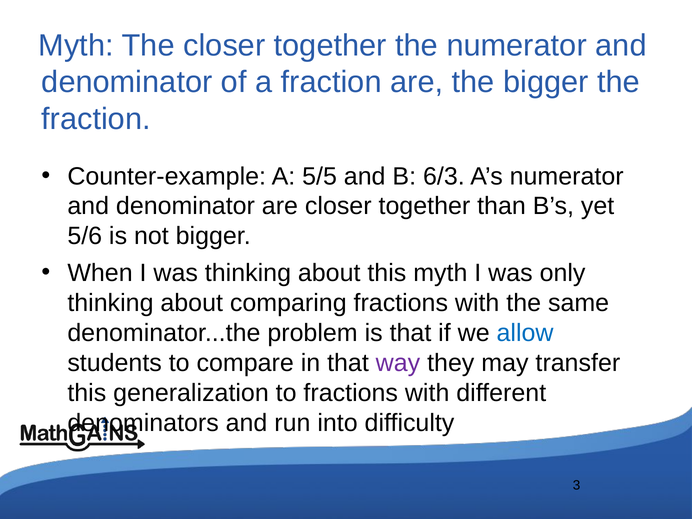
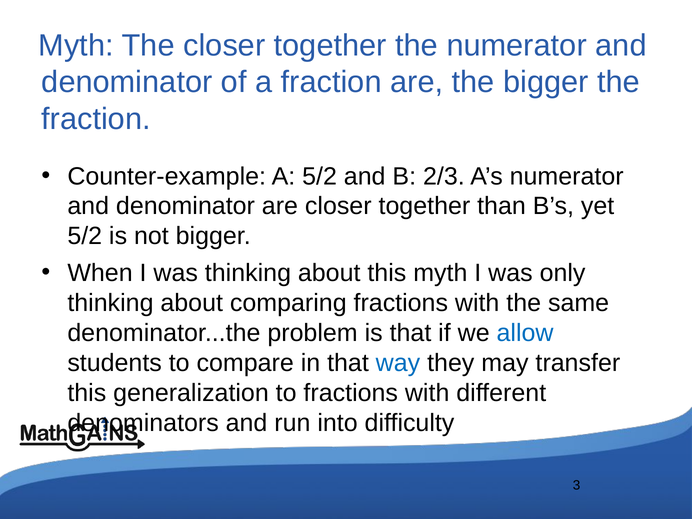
A 5/5: 5/5 -> 5/2 (320, 176)
6/3: 6/3 -> 2/3 (444, 176)
5/6: 5/6 -> 5/2 (85, 236)
way colour: purple -> blue (398, 363)
